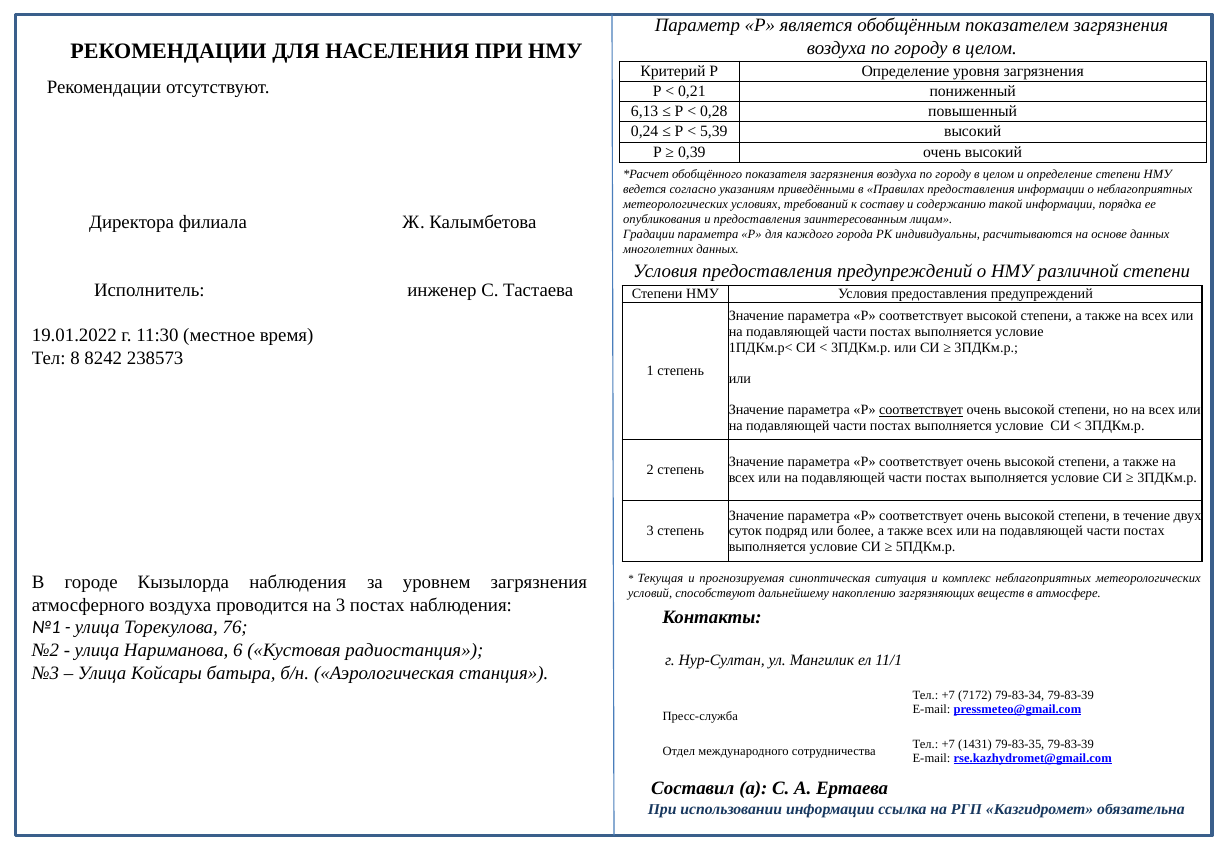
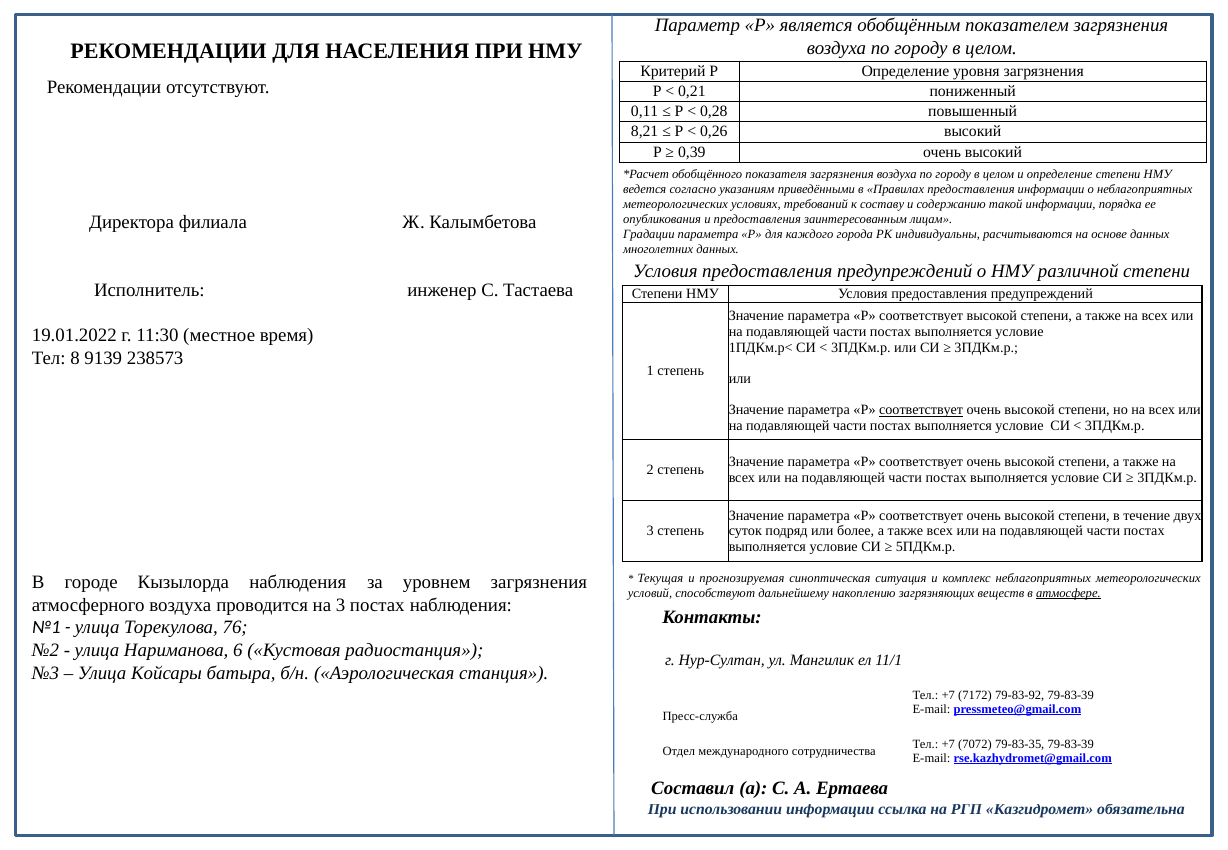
6,13: 6,13 -> 0,11 (645, 111)
0,24: 0,24 -> 8,21 (645, 132)
5,39: 5,39 -> 0,26 (714, 132)
8242: 8242 -> 9139 (103, 358)
атмосфере underline: none -> present (1068, 593)
79-83-34: 79-83-34 -> 79-83-92 (1020, 695)
1431: 1431 -> 7072 (975, 744)
